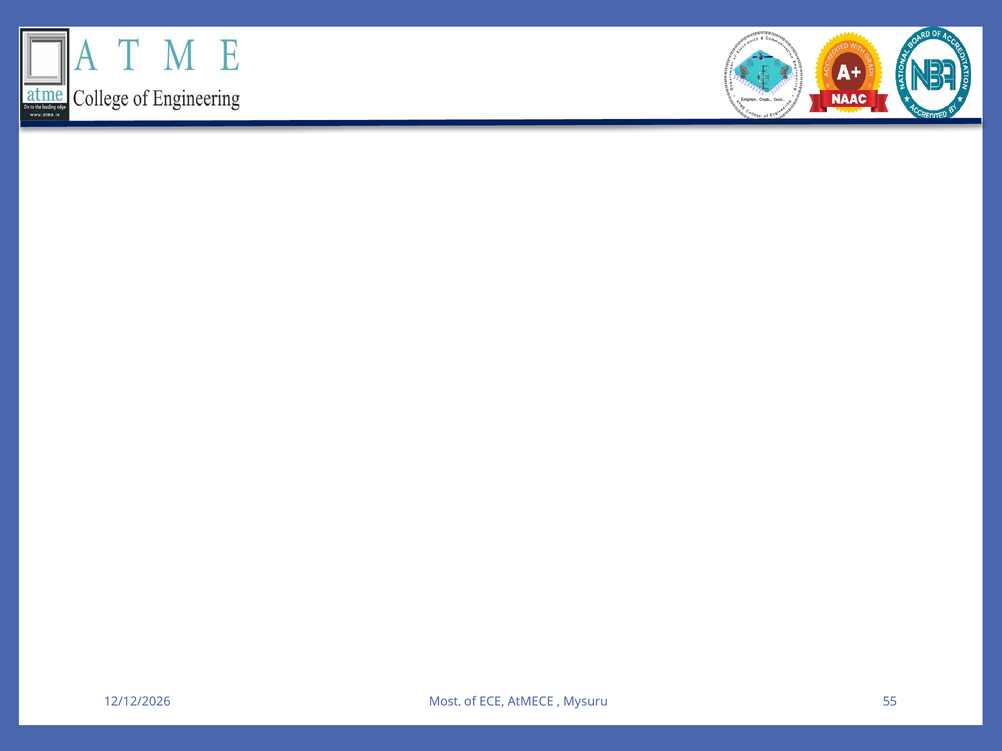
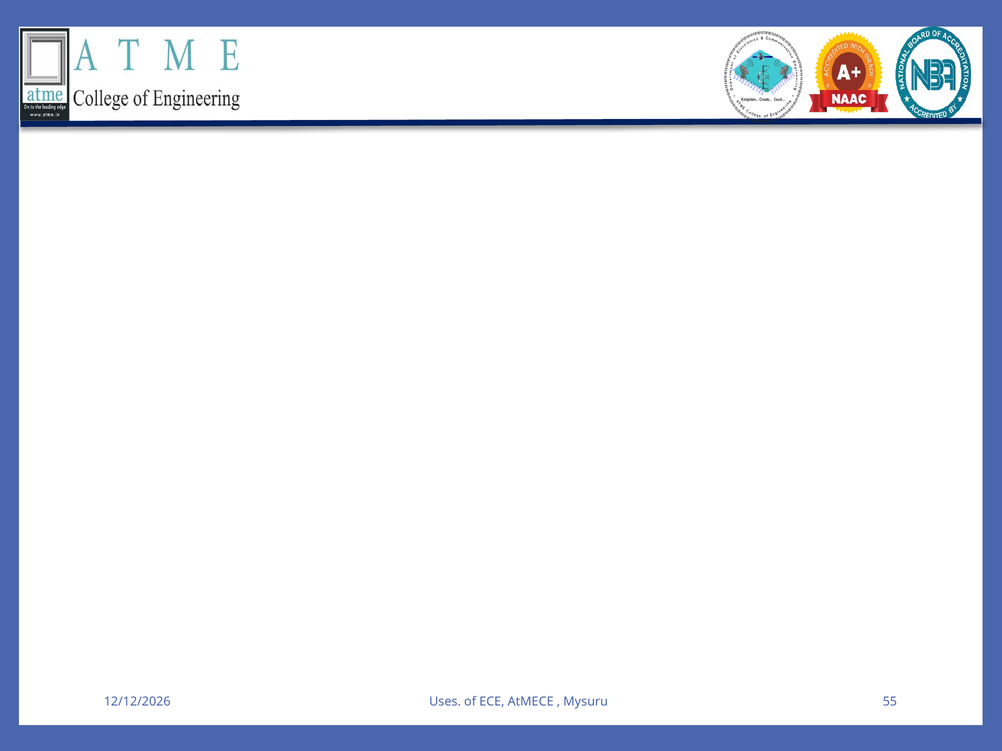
Most: Most -> Uses (445, 702)
